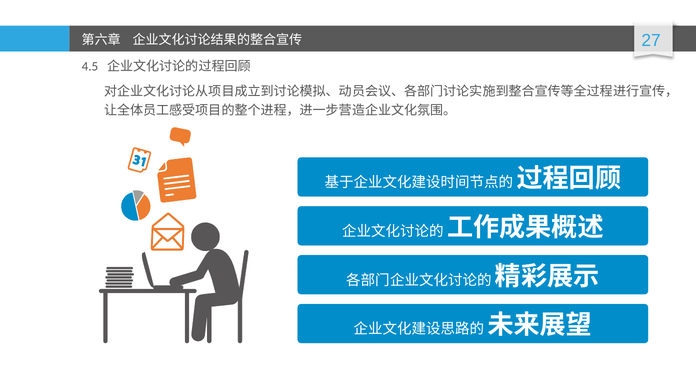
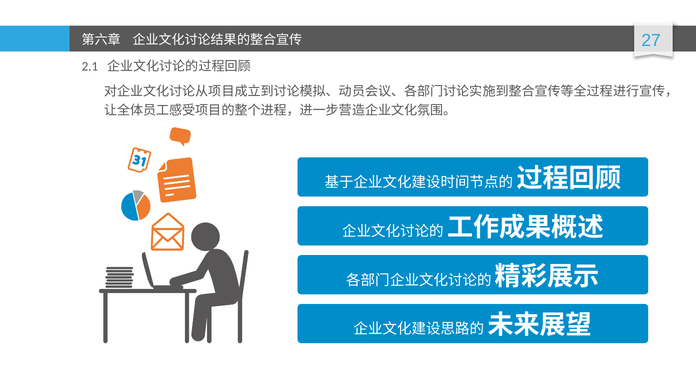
4.5: 4.5 -> 2.1 (90, 67)
